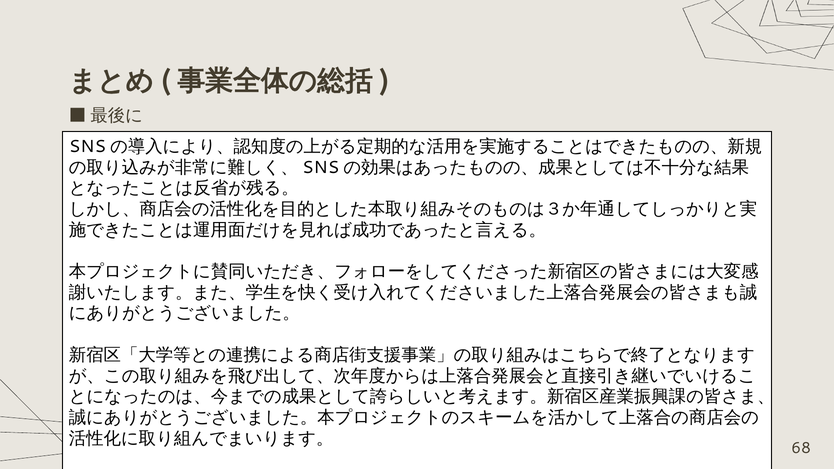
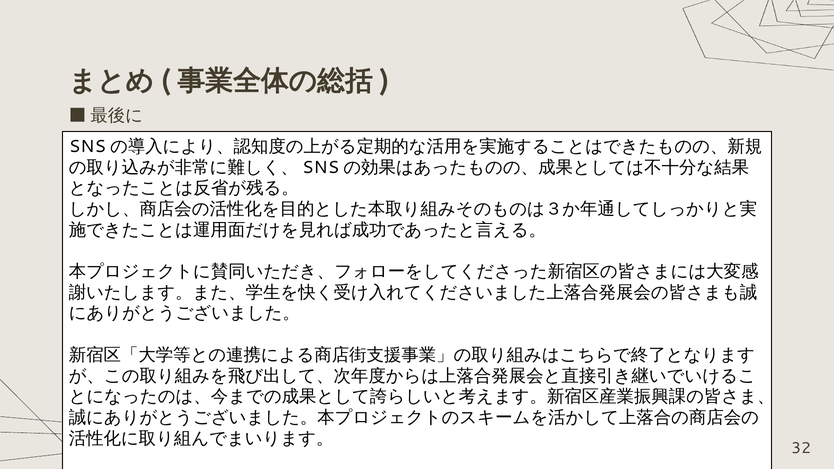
68: 68 -> 32 (801, 448)
